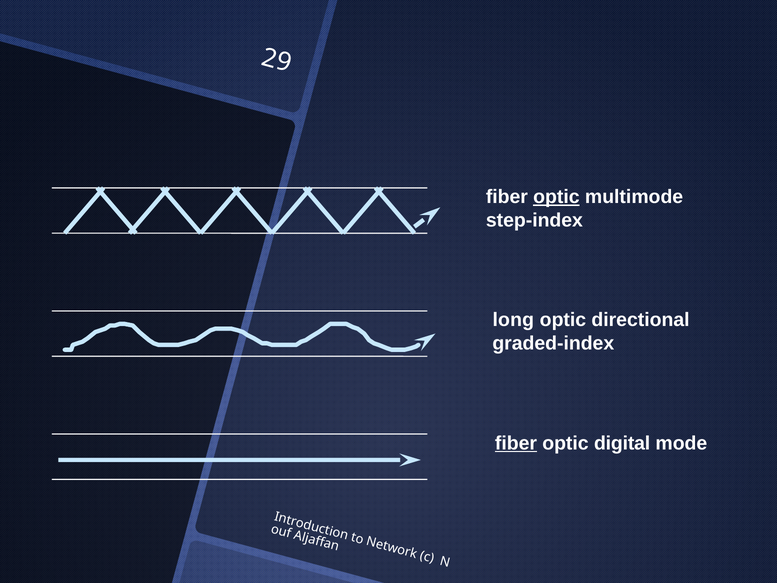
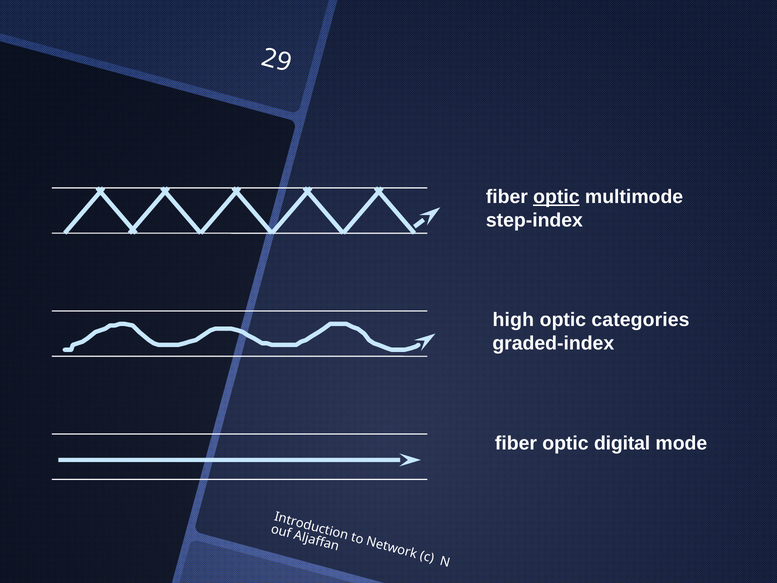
long: long -> high (513, 320)
directional: directional -> categories (640, 320)
fiber underline: present -> none (516, 443)
